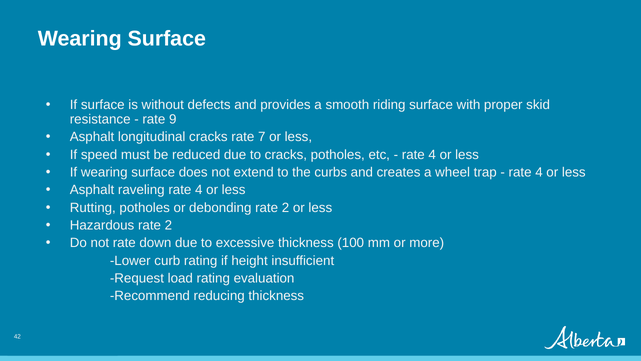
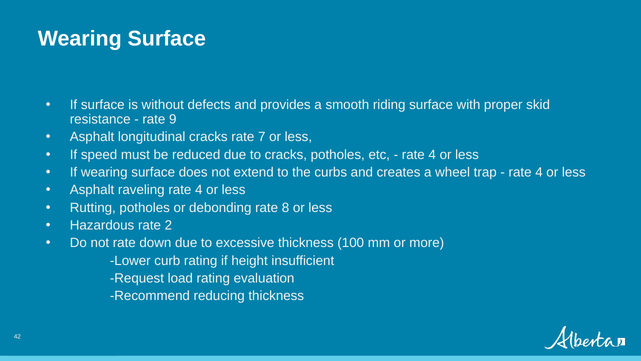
debonding rate 2: 2 -> 8 (286, 207)
